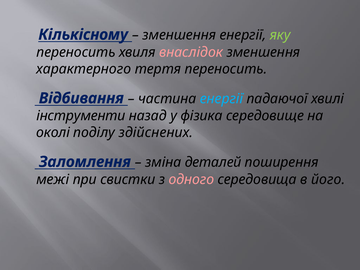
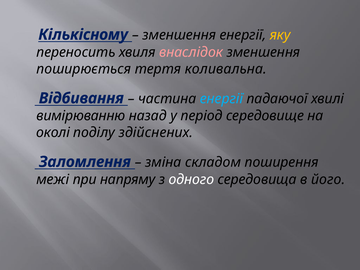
яку colour: light green -> yellow (280, 35)
характерного: характерного -> поширюється (84, 69)
тертя переносить: переносить -> коливальна (226, 69)
інструменти: інструменти -> вимірюванню (81, 116)
фізика: фізика -> період (202, 116)
деталей: деталей -> складом (213, 162)
свистки: свистки -> напряму (128, 179)
одного colour: pink -> white (191, 179)
